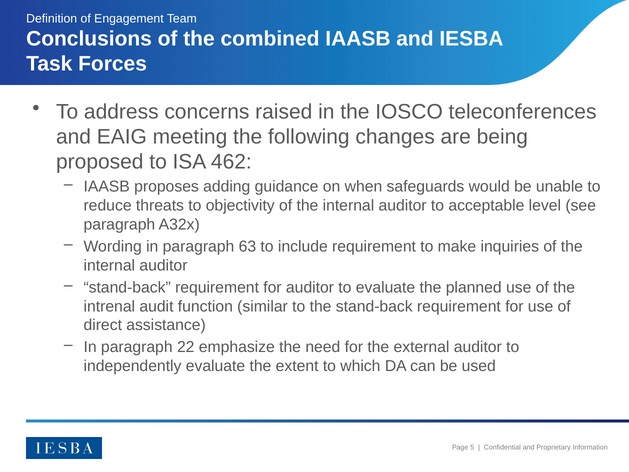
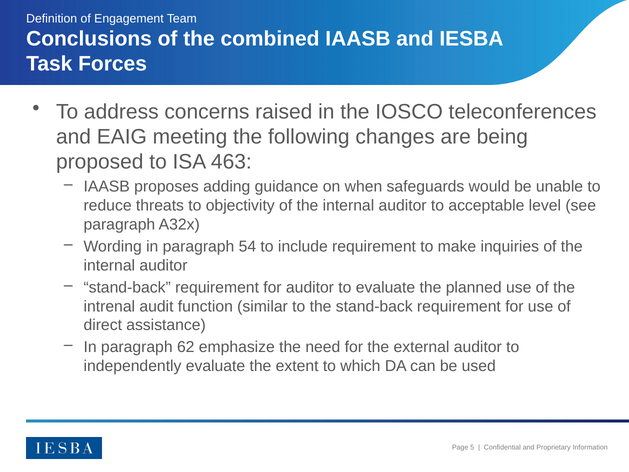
462: 462 -> 463 (231, 162)
63: 63 -> 54 (247, 246)
22: 22 -> 62 (186, 347)
